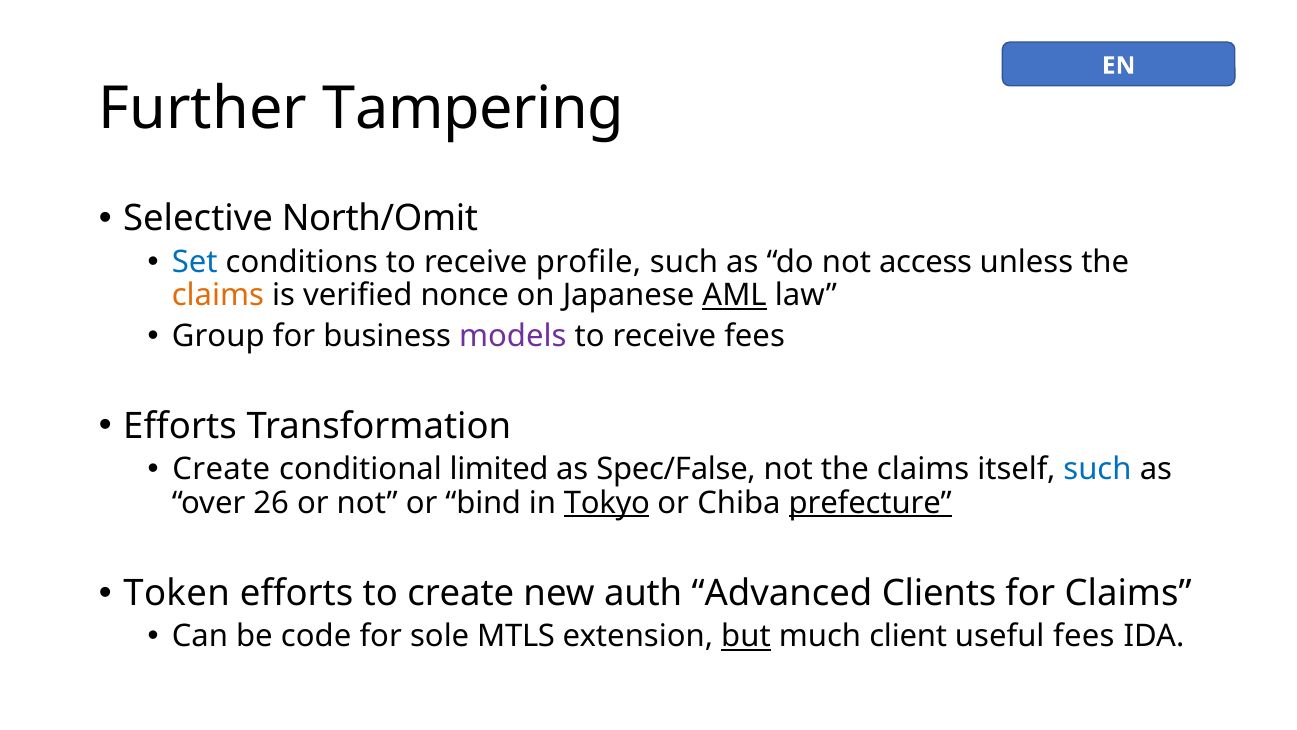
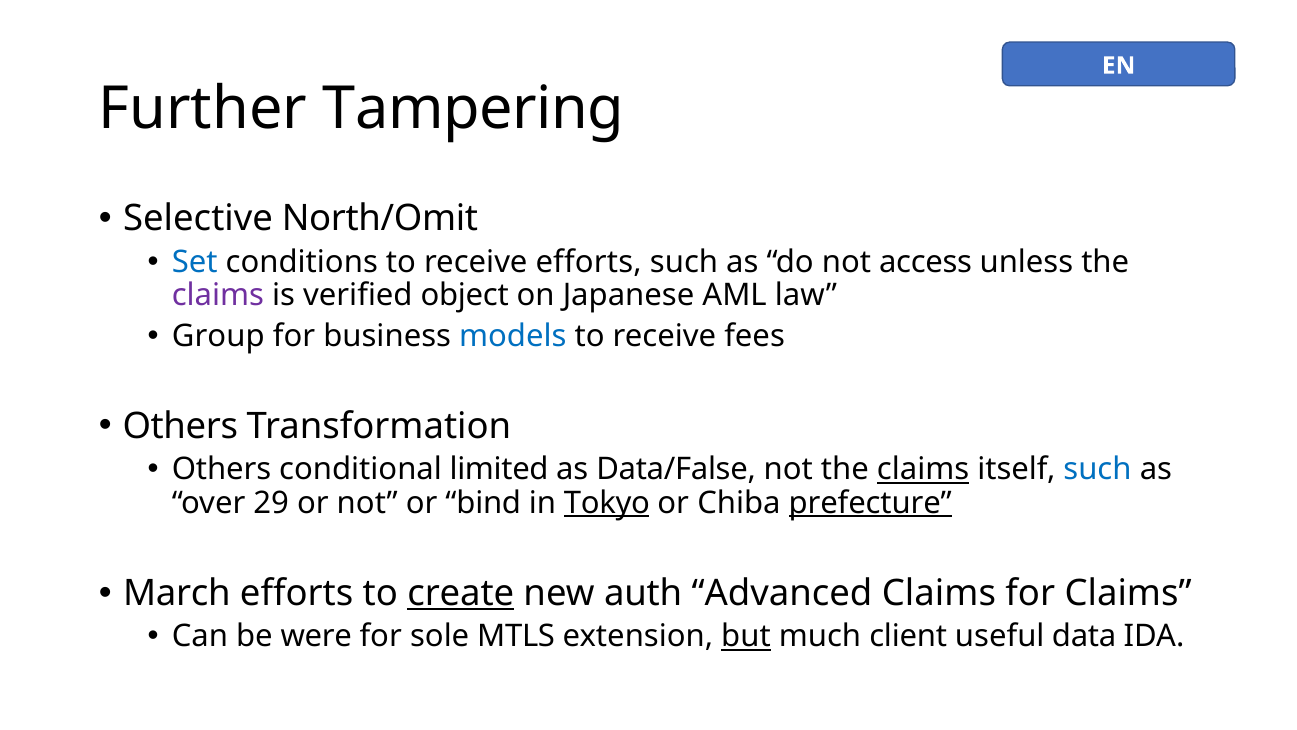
receive profile: profile -> efforts (589, 262)
claims colour: orange -> purple (218, 295)
nonce: nonce -> object (465, 295)
AML underline: present -> none (735, 295)
models colour: purple -> blue (513, 336)
Efforts: Efforts -> Others (180, 426)
Create: Create -> Others (221, 469)
Spec/False: Spec/False -> Data/False (676, 469)
claims underline: none -> present (923, 469)
26: 26 -> 29 (271, 503)
Token: Token -> March (177, 593)
create underline: none -> present (461, 593)
Advanced Clients: Clients -> Claims (939, 593)
code: code -> were (316, 636)
useful fees: fees -> data (1084, 636)
